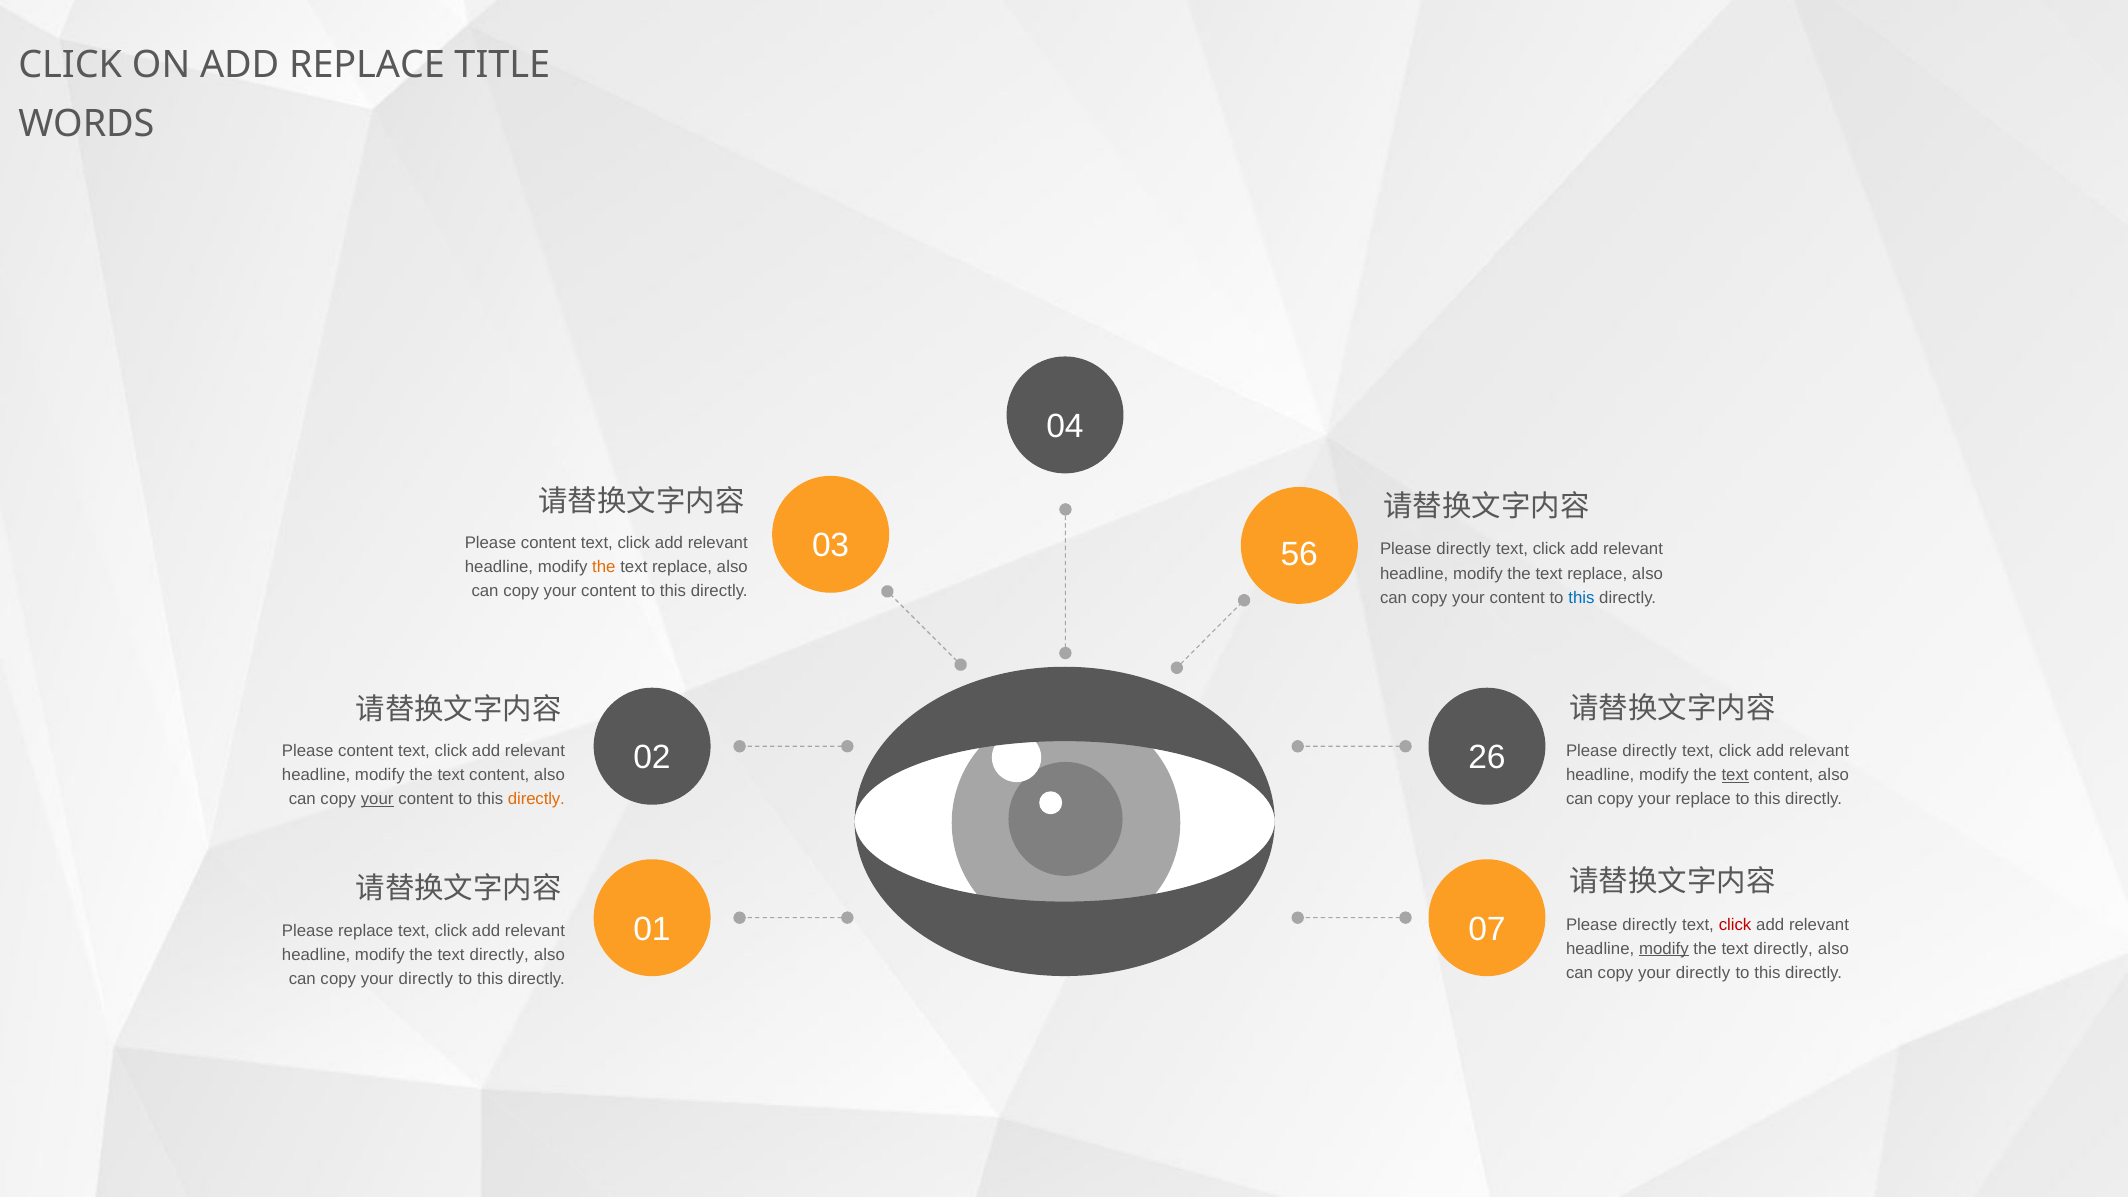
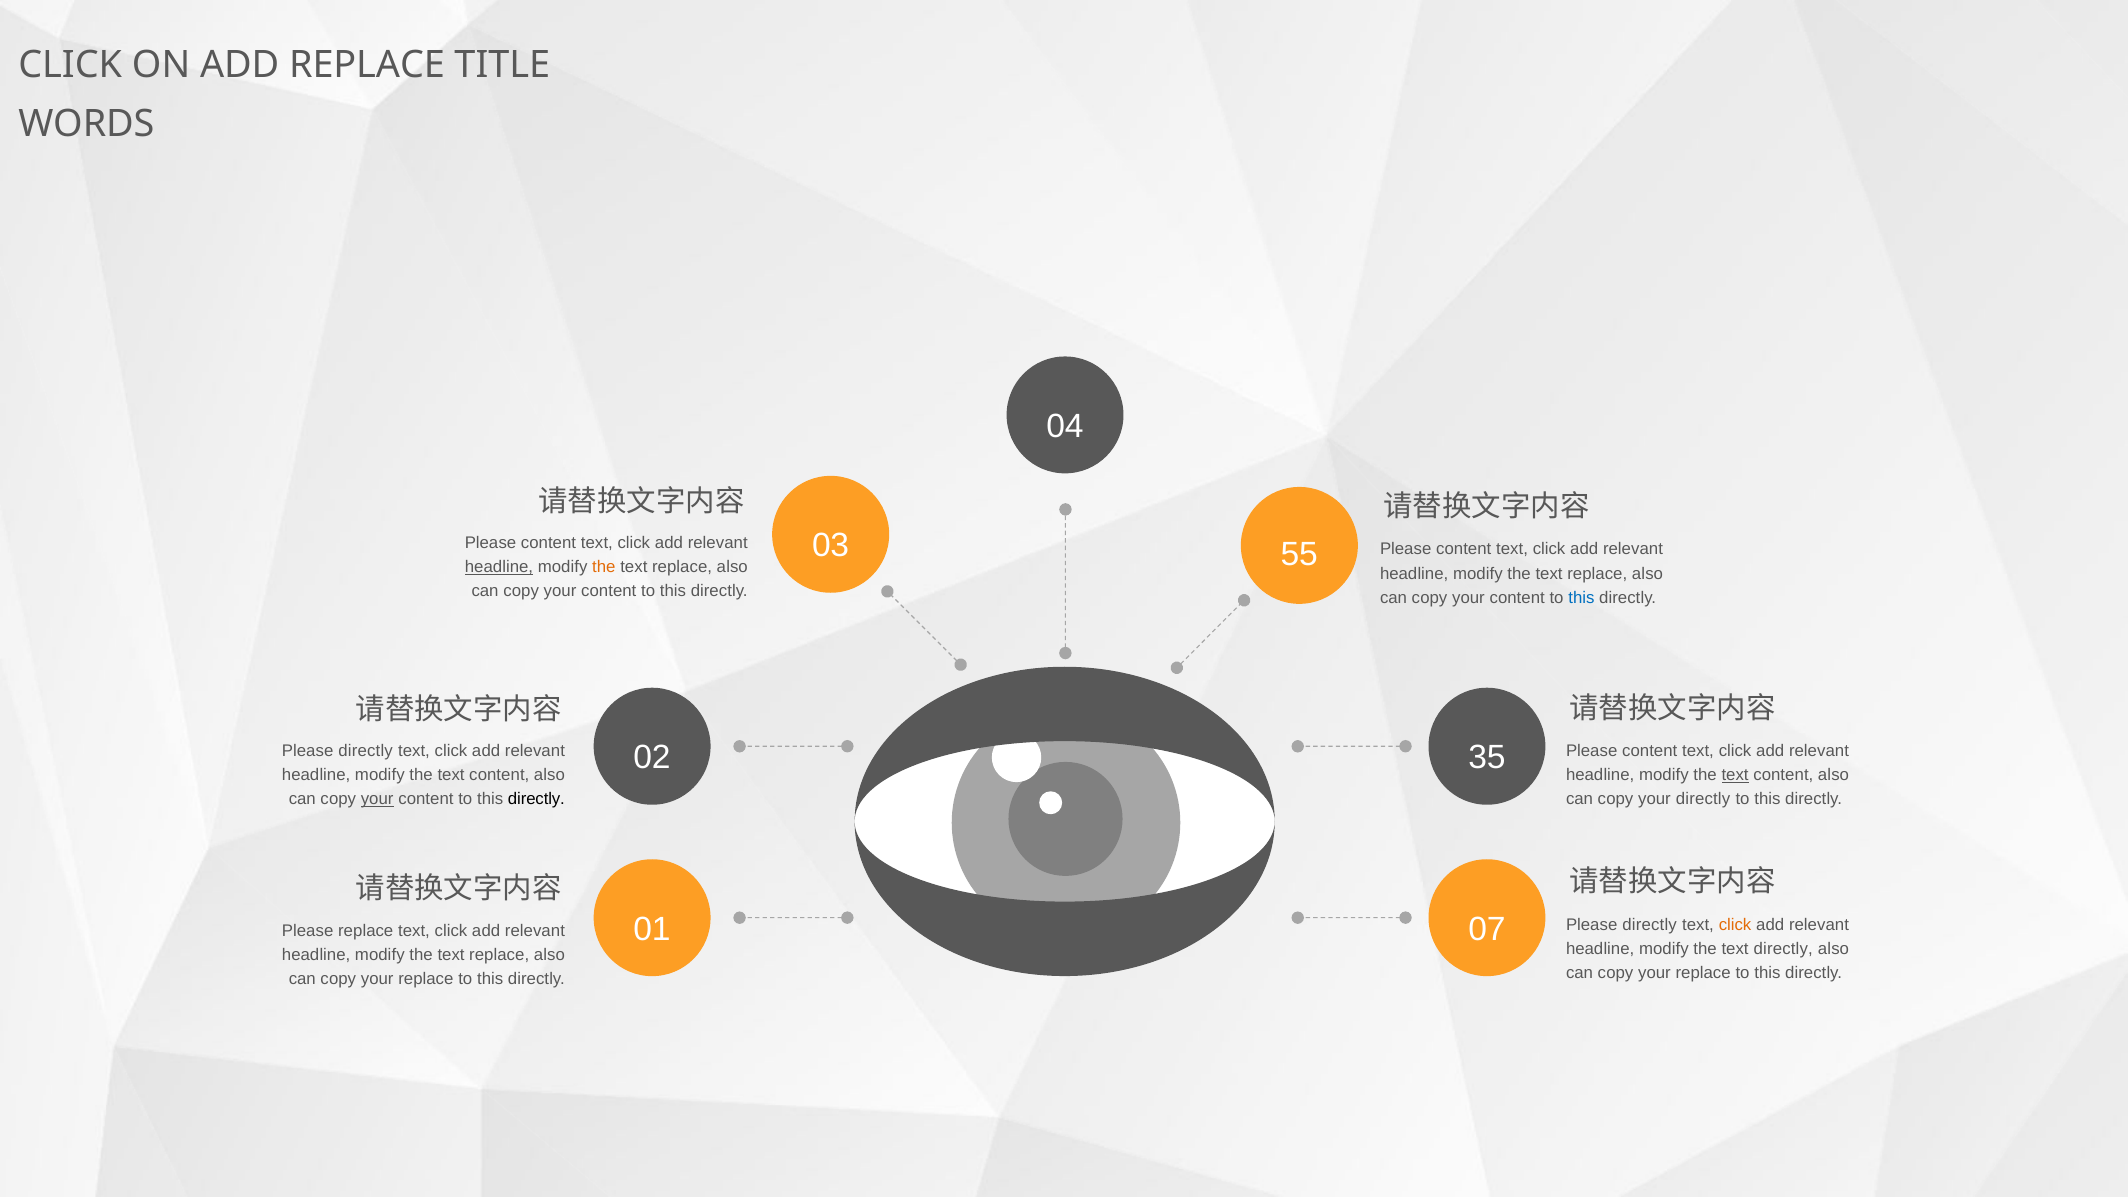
56: 56 -> 55 (1299, 554)
directly: directly -> content (1464, 549)
headline underline: none -> present (499, 567)
26: 26 -> 35 (1487, 758)
content: content -> directly (366, 751)
directly: directly -> content (1650, 751)
directly colour: orange -> black (536, 799)
your replace: replace -> directly (1703, 799)
click colour: red -> orange (1735, 925)
modify underline: present -> none (1664, 949)
directly: directly -> replace (499, 955)
directly: directly -> replace (1703, 973)
directly: directly -> replace (426, 979)
